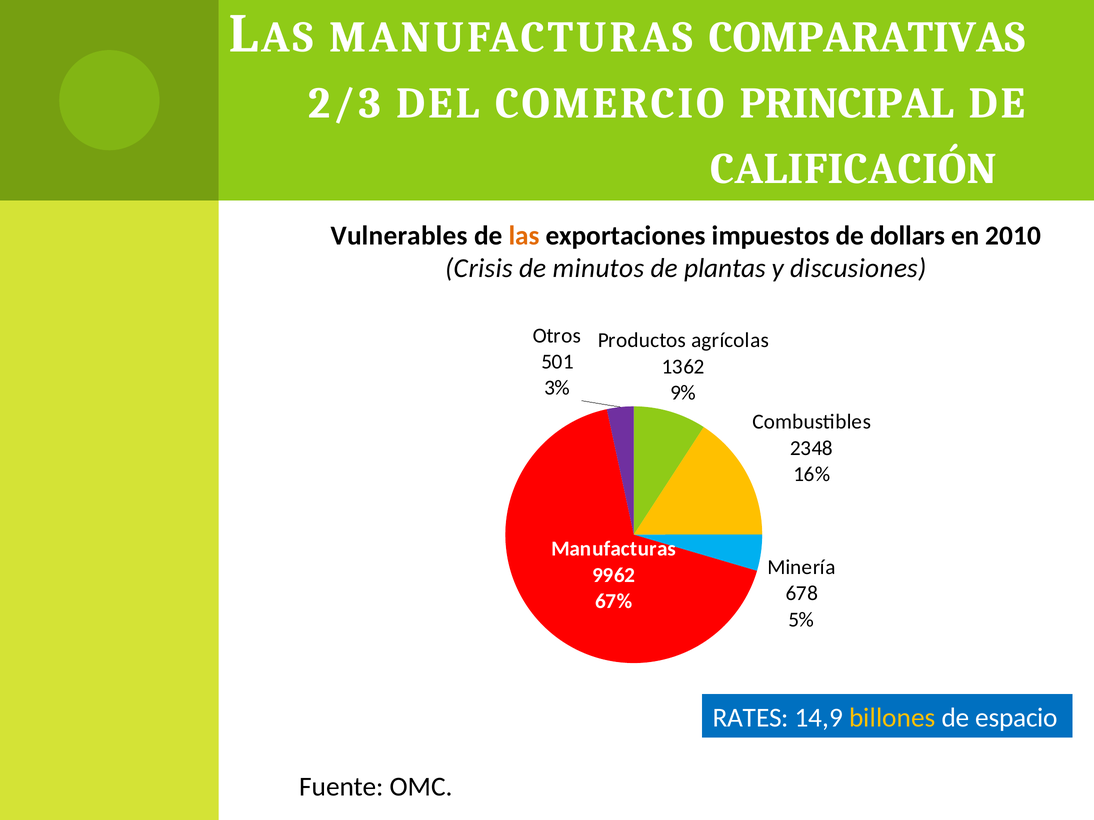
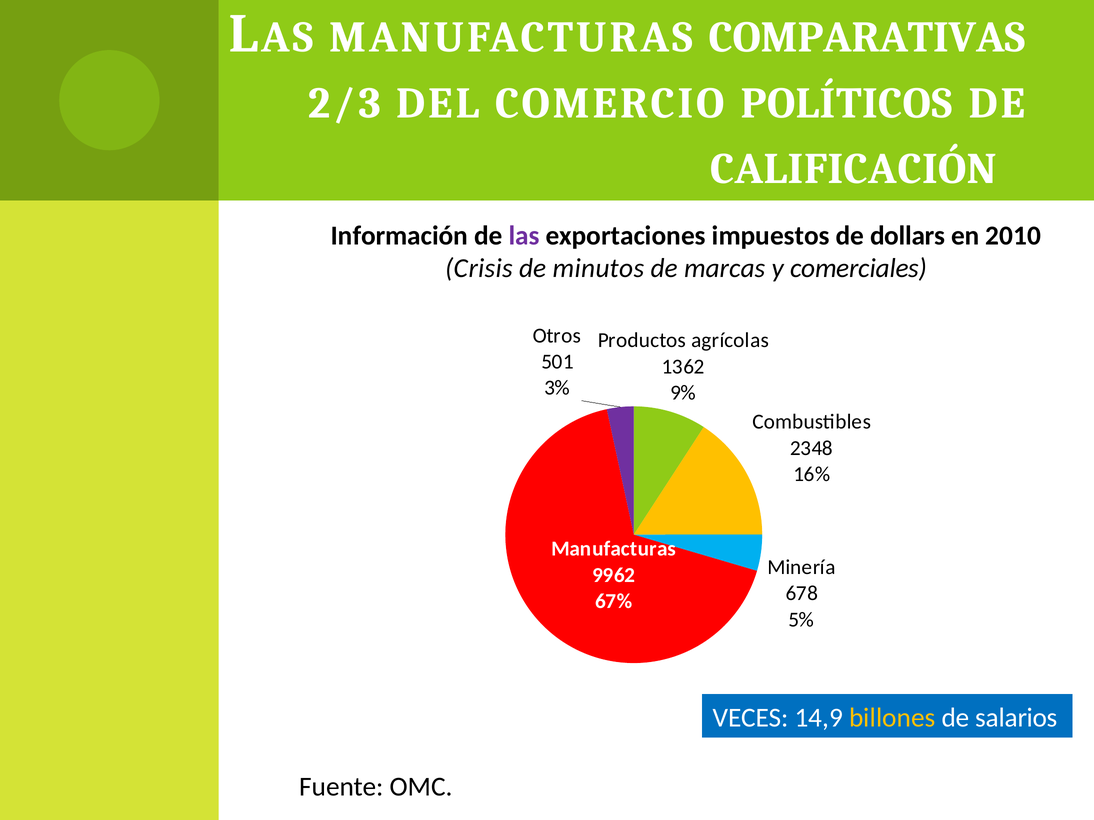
PRINCIPAL: PRINCIPAL -> POLÍTICOS (846, 103)
Vulnerables: Vulnerables -> Información (399, 236)
las colour: orange -> purple (524, 236)
plantas: plantas -> marcas (725, 269)
discusiones: discusiones -> comerciales (859, 269)
RATES: RATES -> VECES (751, 718)
espacio: espacio -> salarios (1017, 718)
